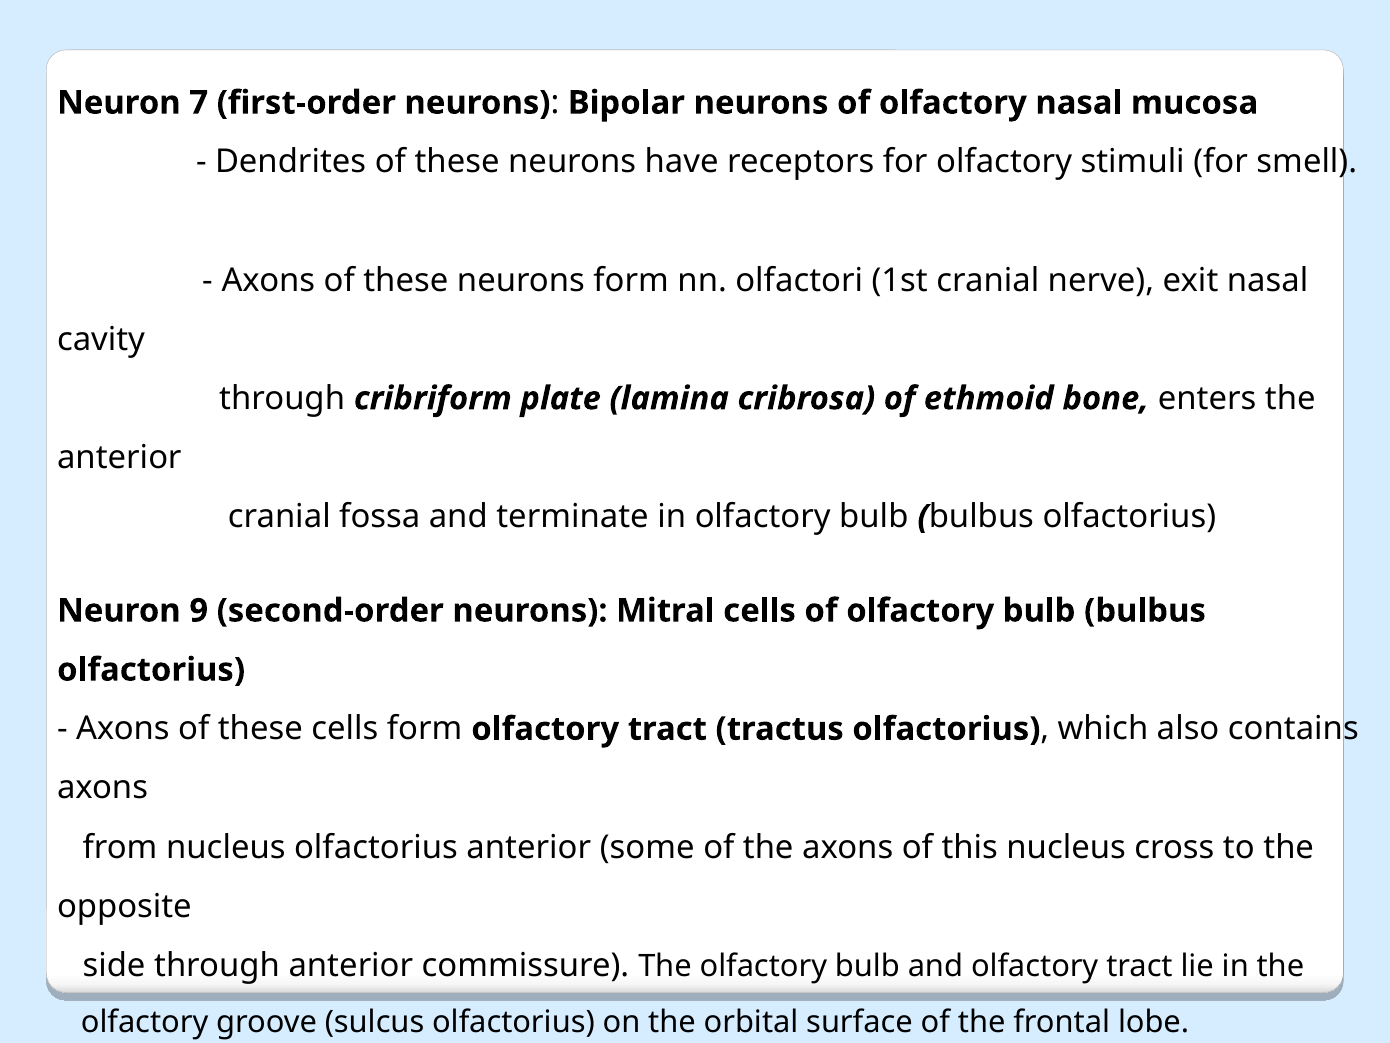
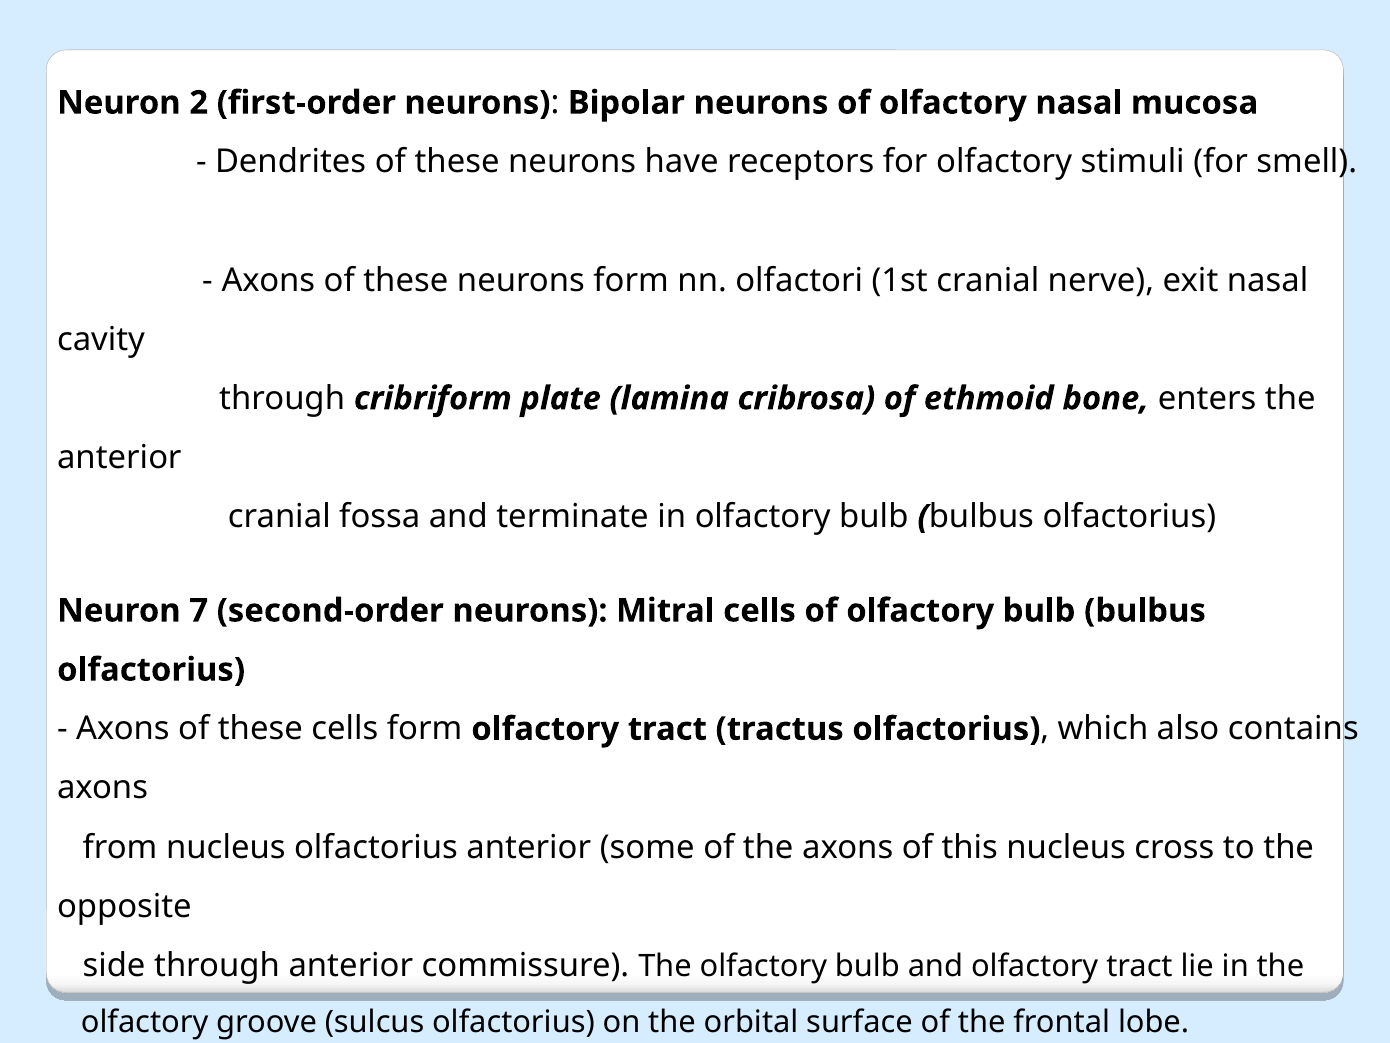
7: 7 -> 2 (199, 103)
9: 9 -> 7 (199, 610)
